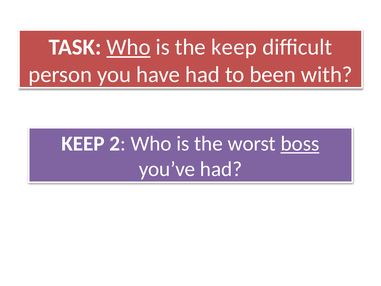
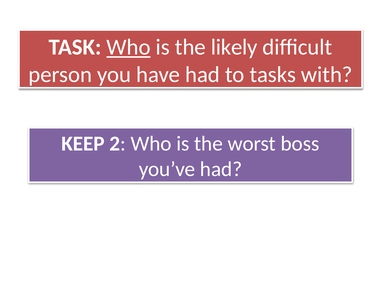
the keep: keep -> likely (234, 47)
been: been -> tasks (273, 74)
boss underline: present -> none (300, 144)
